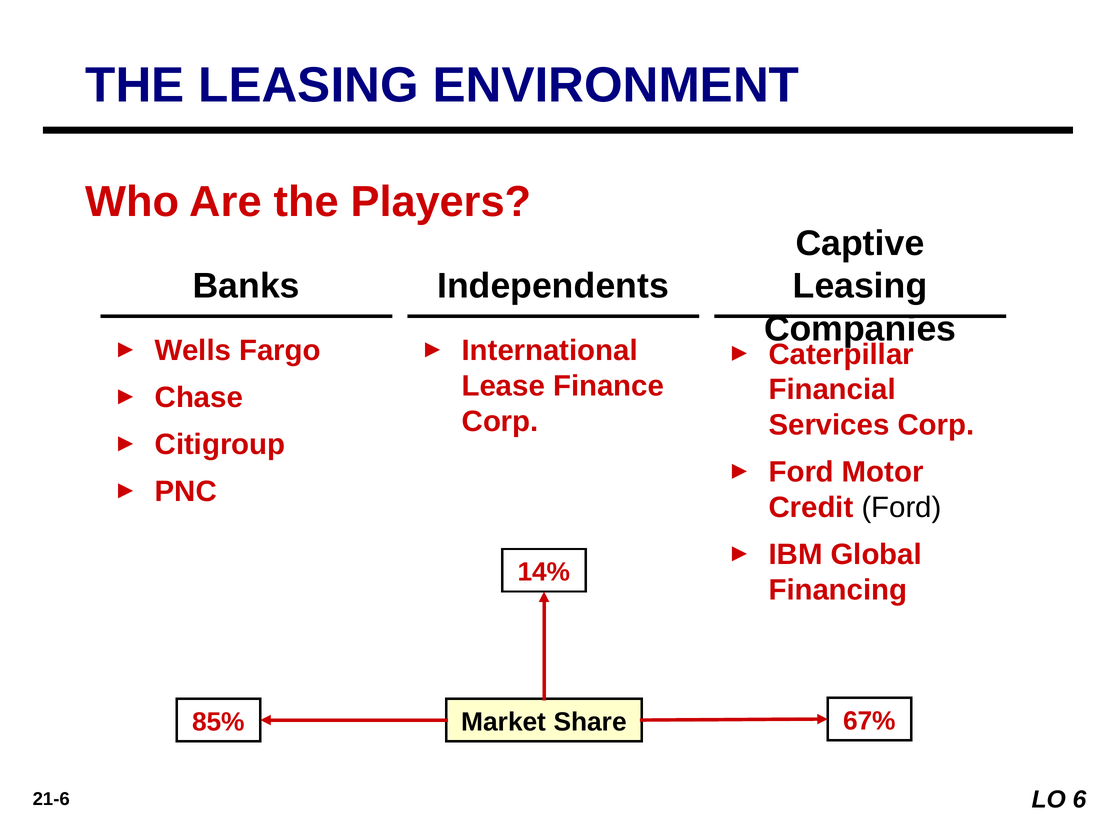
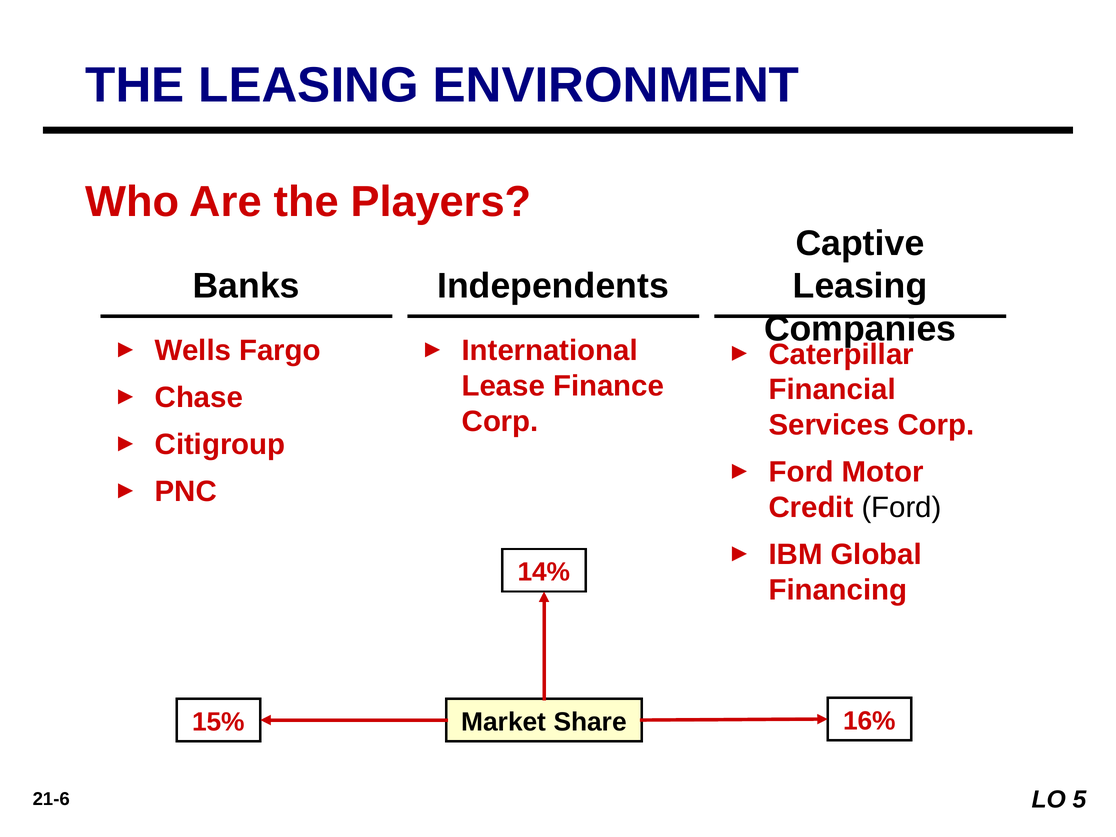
67%: 67% -> 16% (869, 721)
85%: 85% -> 15% (219, 722)
6: 6 -> 5 (1079, 799)
